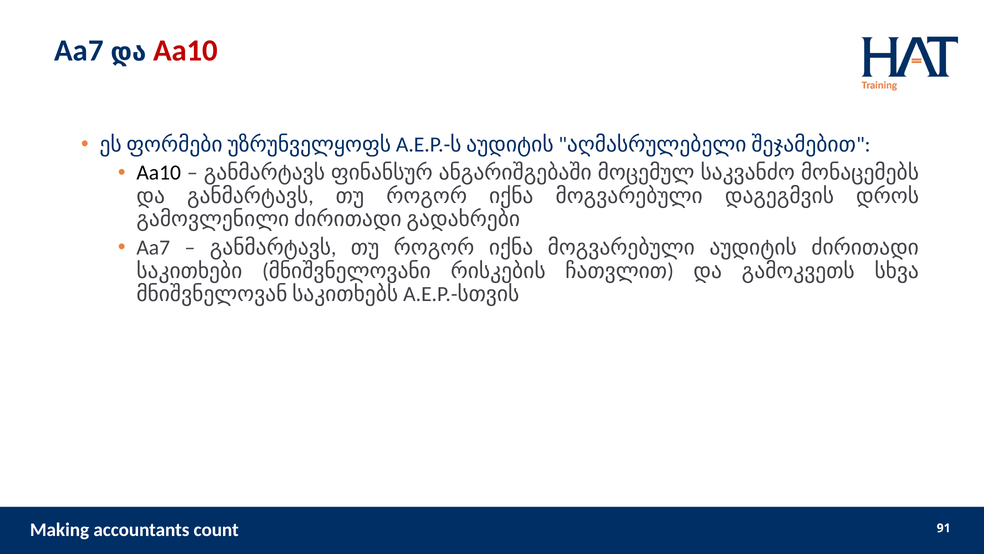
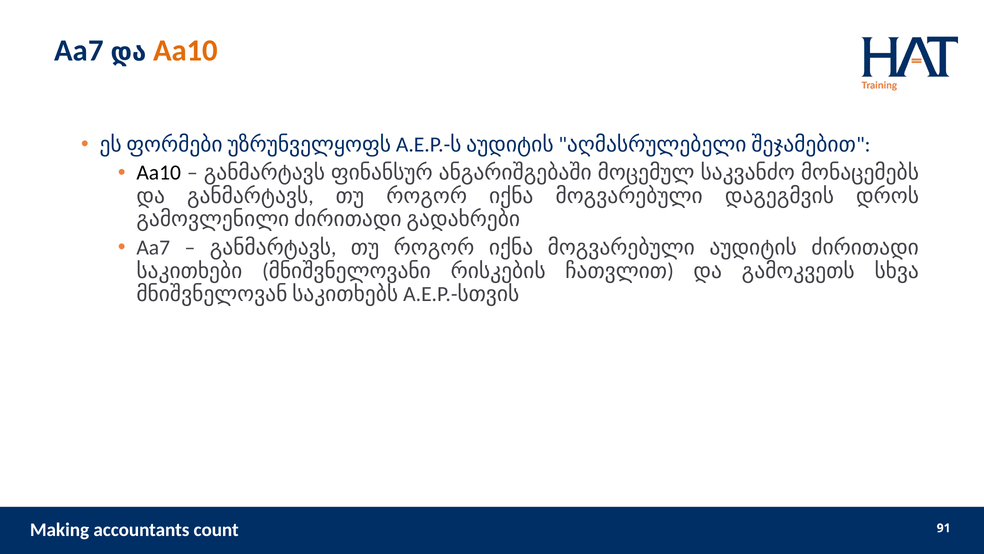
Aa10 colour: red -> orange (186, 51)
